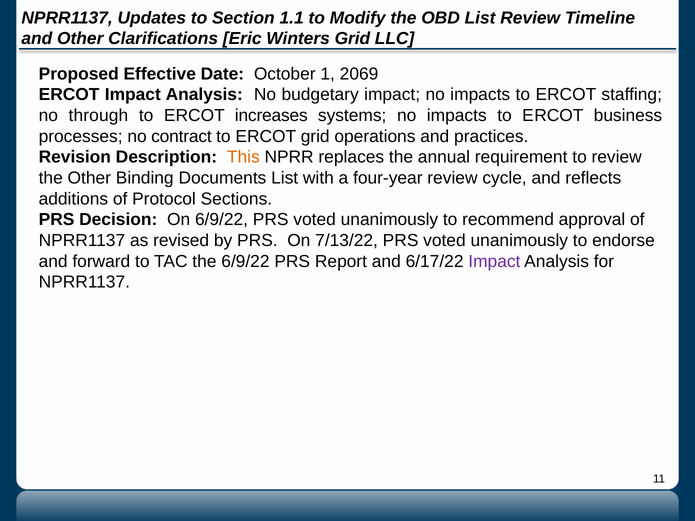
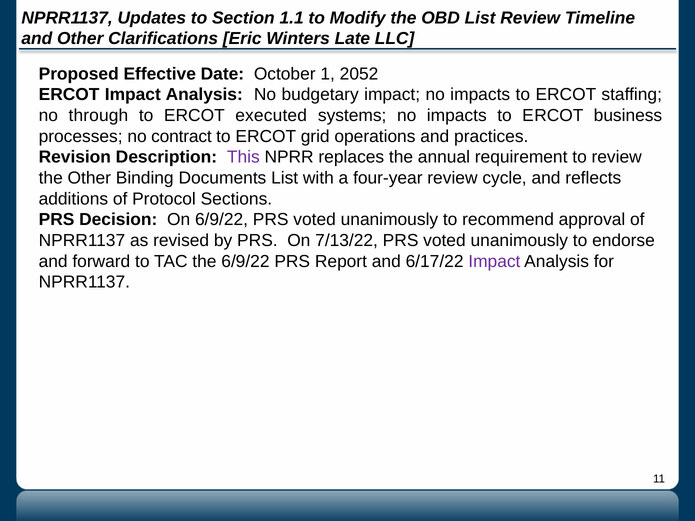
Winters Grid: Grid -> Late (352, 39)
2069: 2069 -> 2052 (359, 74)
increases: increases -> executed (271, 116)
This colour: orange -> purple (243, 157)
